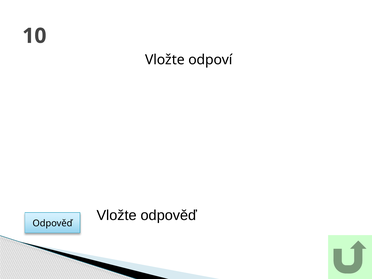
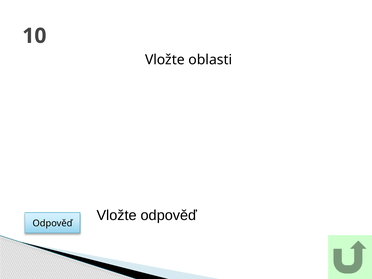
odpoví: odpoví -> oblasti (210, 60)
